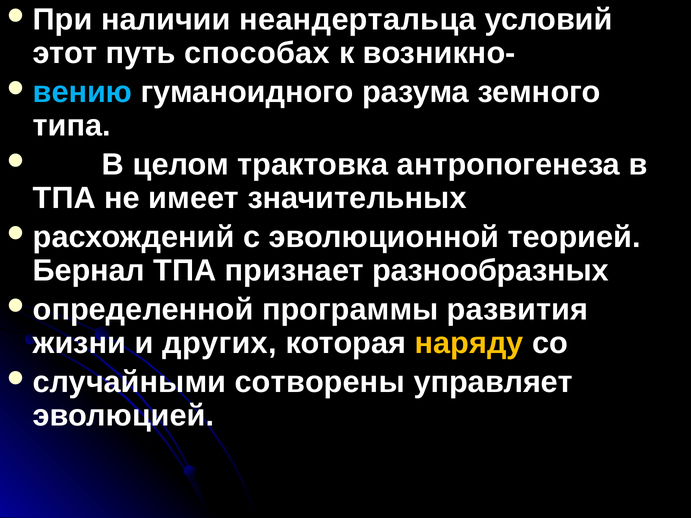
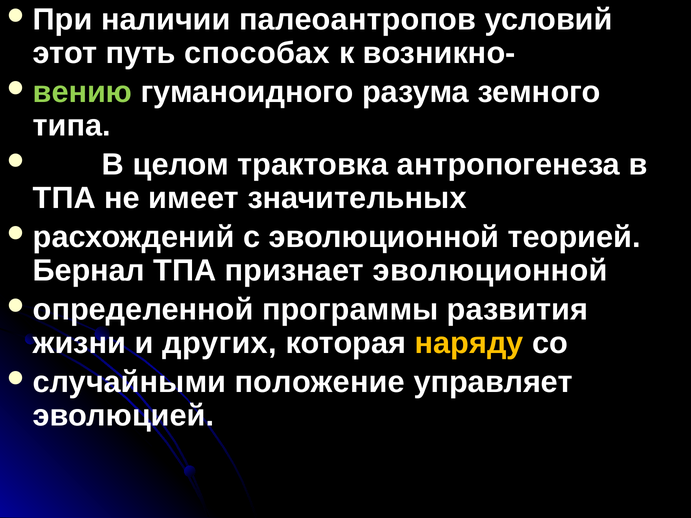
неандертальца: неандертальца -> палеоантропов (358, 20)
вению colour: light blue -> light green (82, 92)
признает разнообразных: разнообразных -> эволюционной (490, 271)
сотворены: сотворены -> положение (320, 383)
